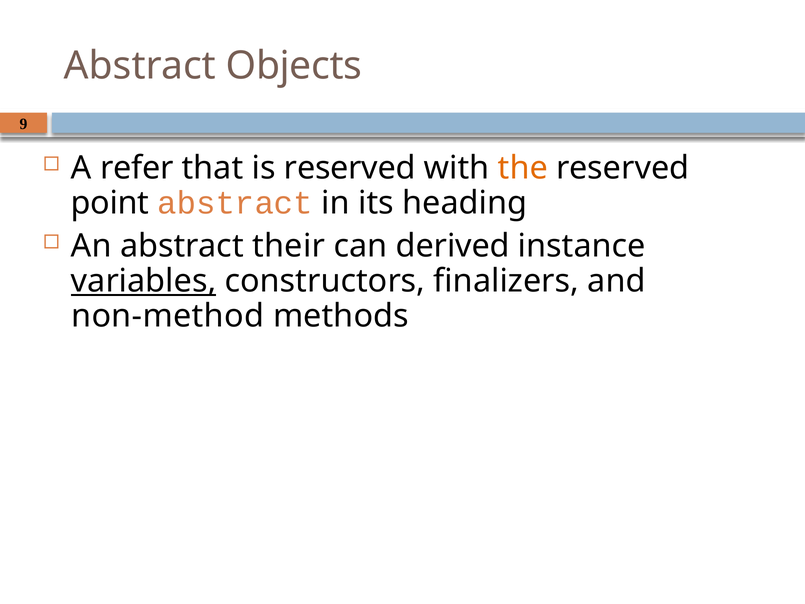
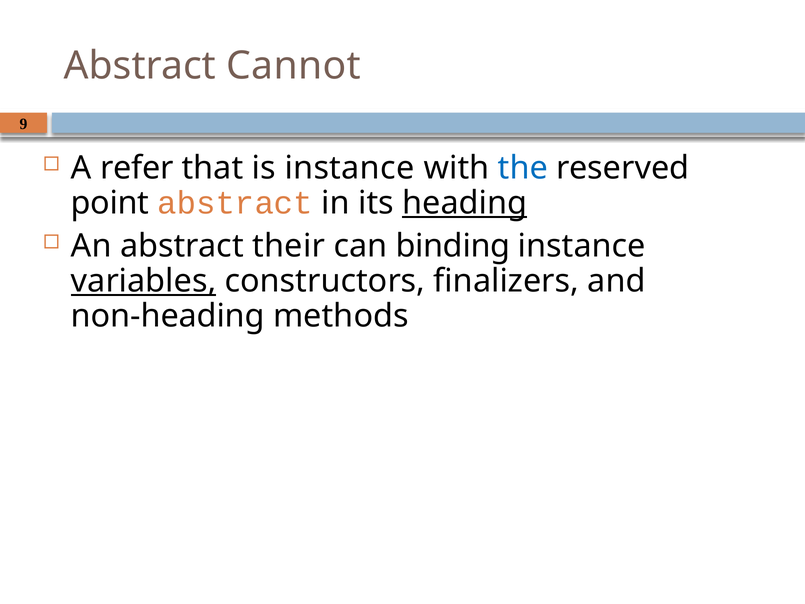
Objects: Objects -> Cannot (294, 66)
is reserved: reserved -> instance (349, 168)
the colour: orange -> blue (523, 168)
heading underline: none -> present (465, 203)
derived: derived -> binding (453, 246)
non-method: non-method -> non-heading (168, 316)
